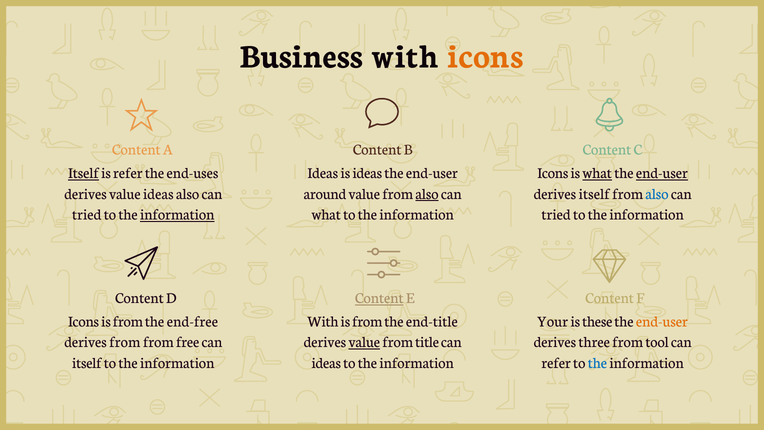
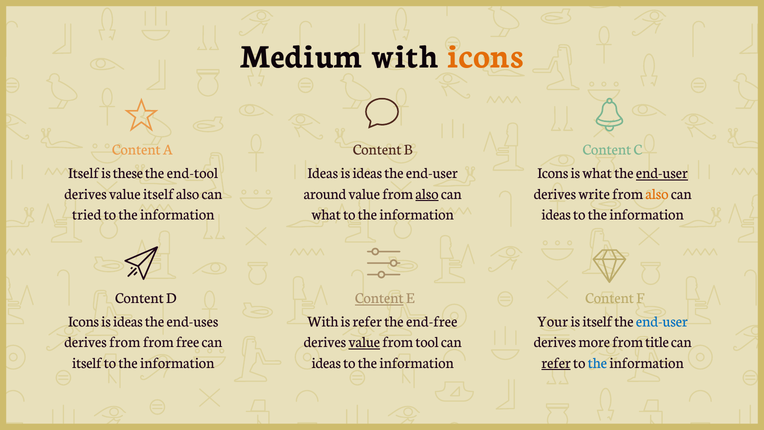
Business: Business -> Medium (301, 56)
Itself underline: present -> none (83, 173)
is refer: refer -> these (128, 173)
end-uses: end-uses -> end-tool (192, 173)
what underline: present -> none (597, 173)
value ideas: ideas -> itself (158, 194)
derives itself: itself -> write (594, 194)
also colour: blue -> orange (657, 194)
information underline: present -> none (177, 214)
tried: tried -> ideas (556, 214)
from: from -> ideas (128, 321)
end-free: end-free -> end-uses (192, 321)
from: from -> refer (367, 321)
end-title: end-title -> end-free (432, 321)
is these: these -> itself (597, 321)
end-user colour: orange -> blue (662, 321)
title: title -> tool (427, 342)
three: three -> more (594, 342)
tool: tool -> title (657, 342)
refer underline: none -> present (556, 363)
